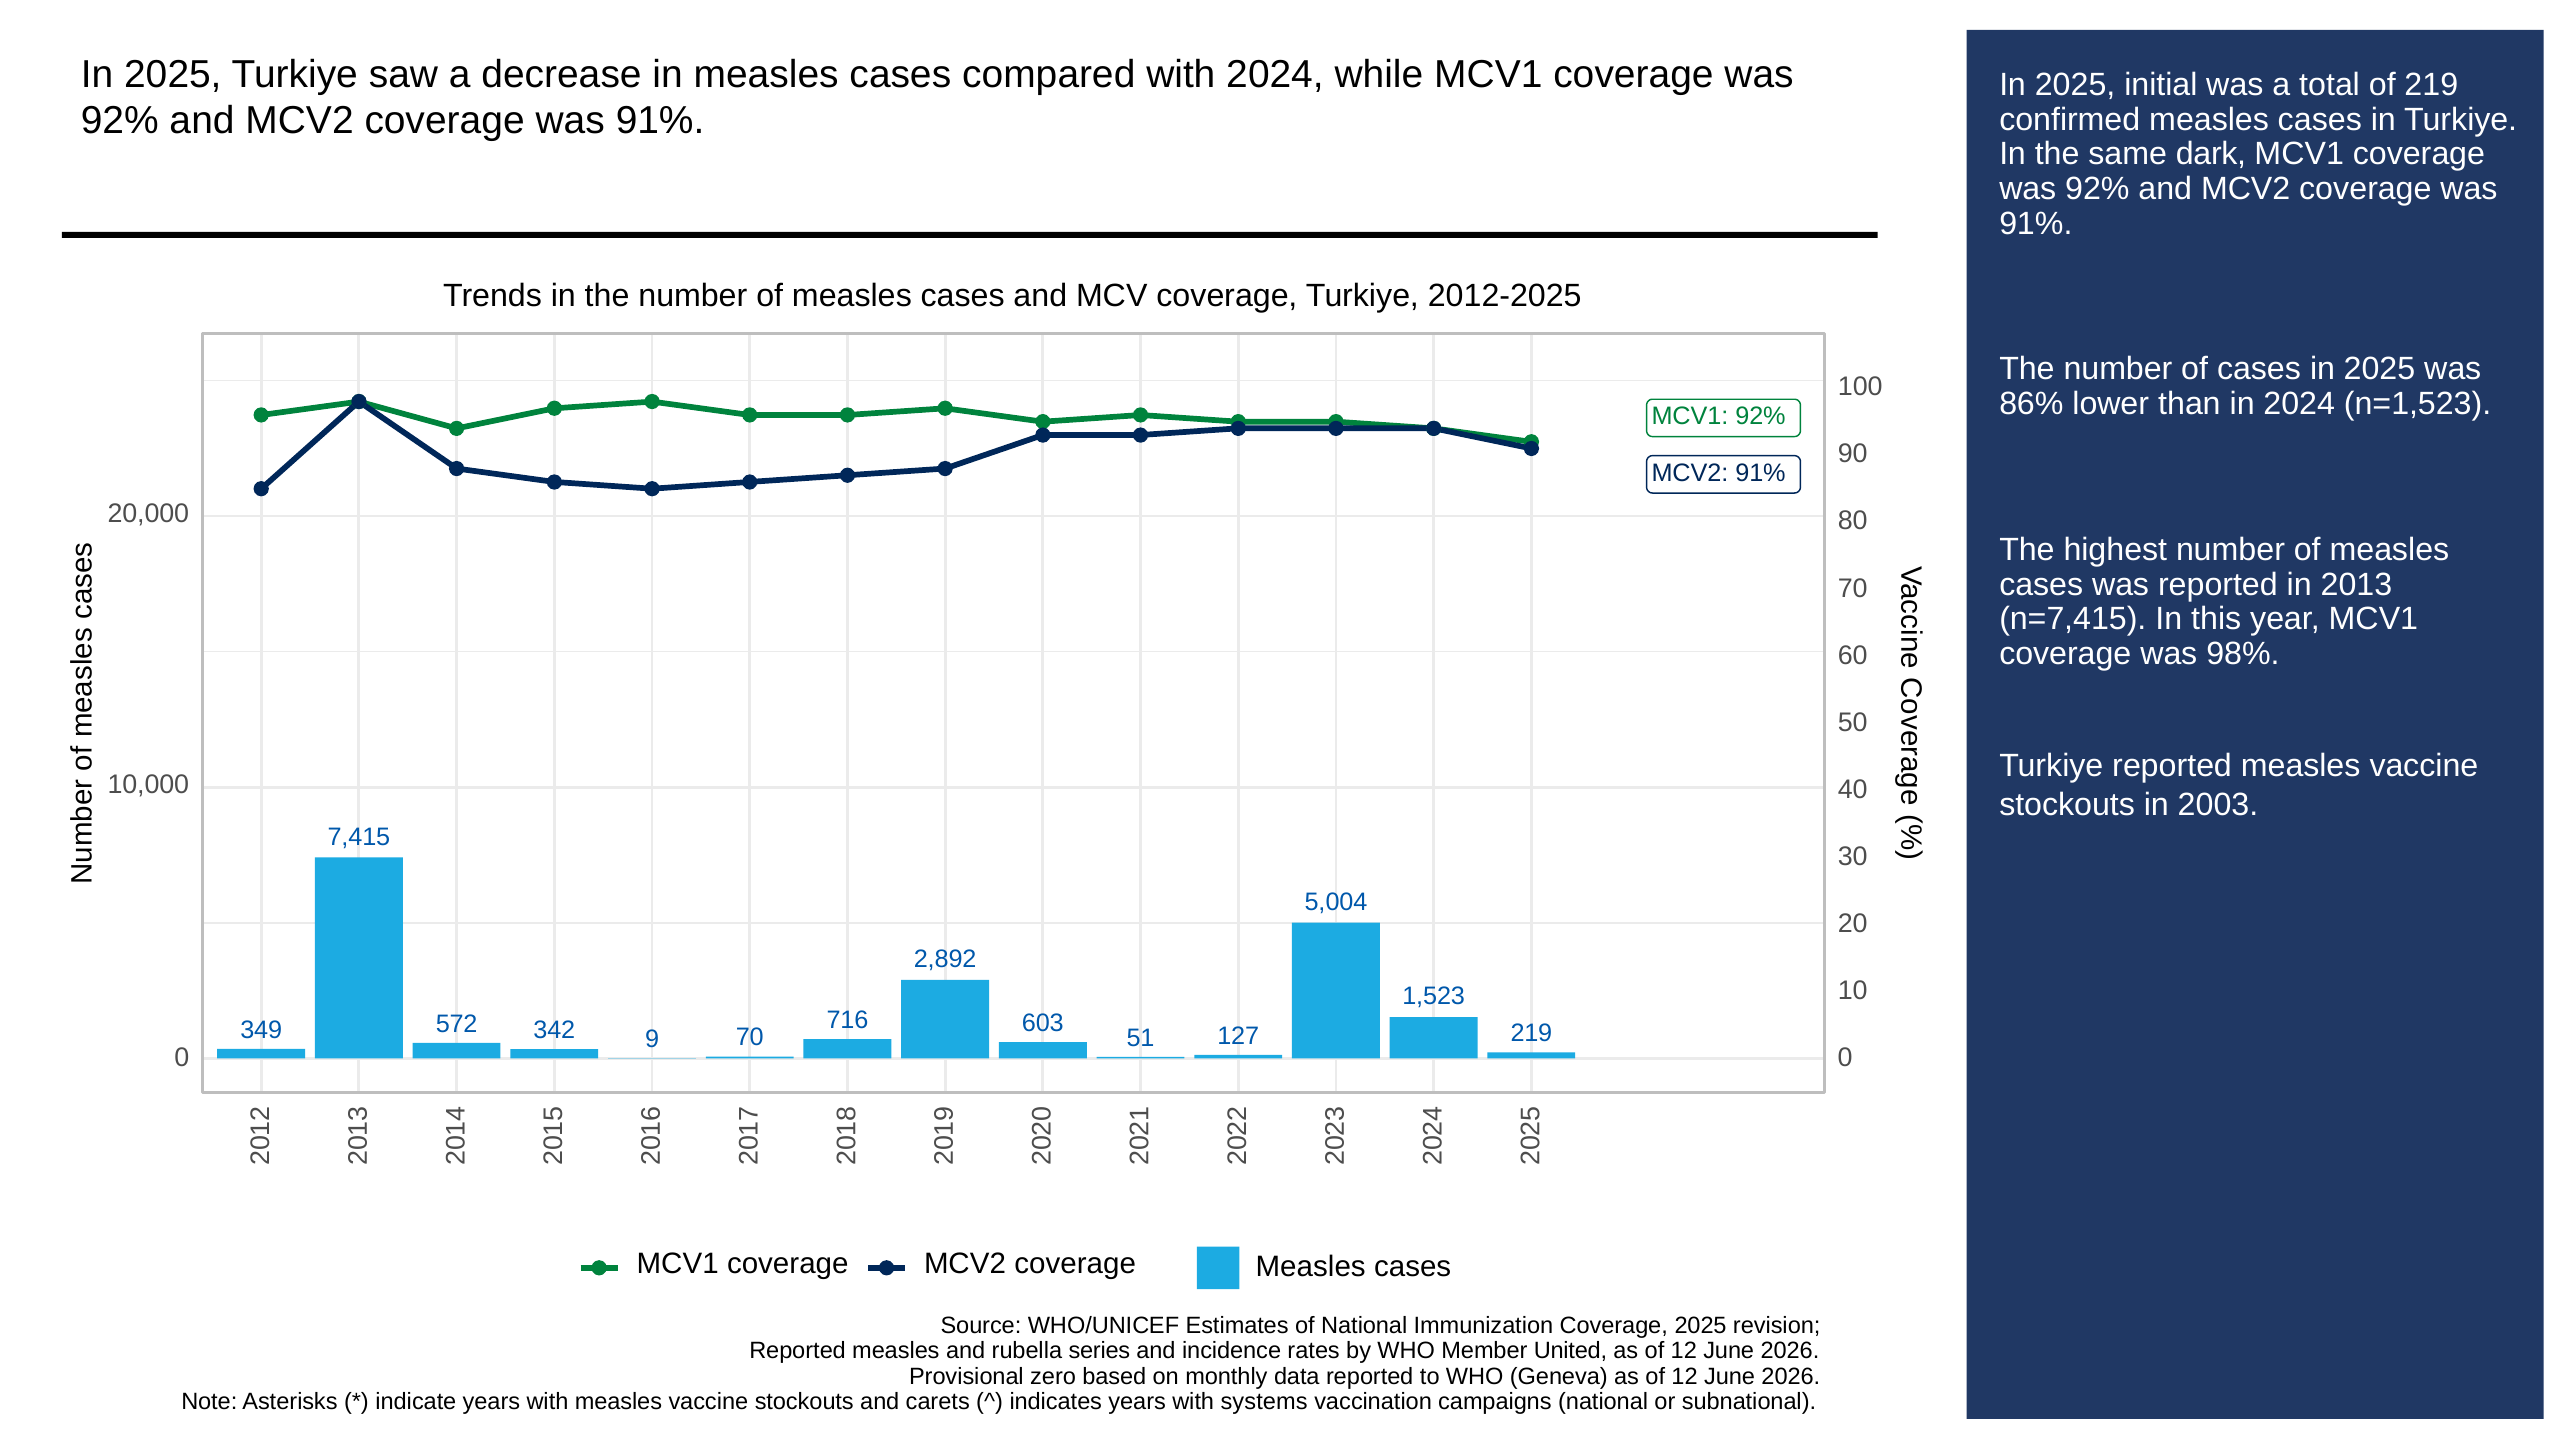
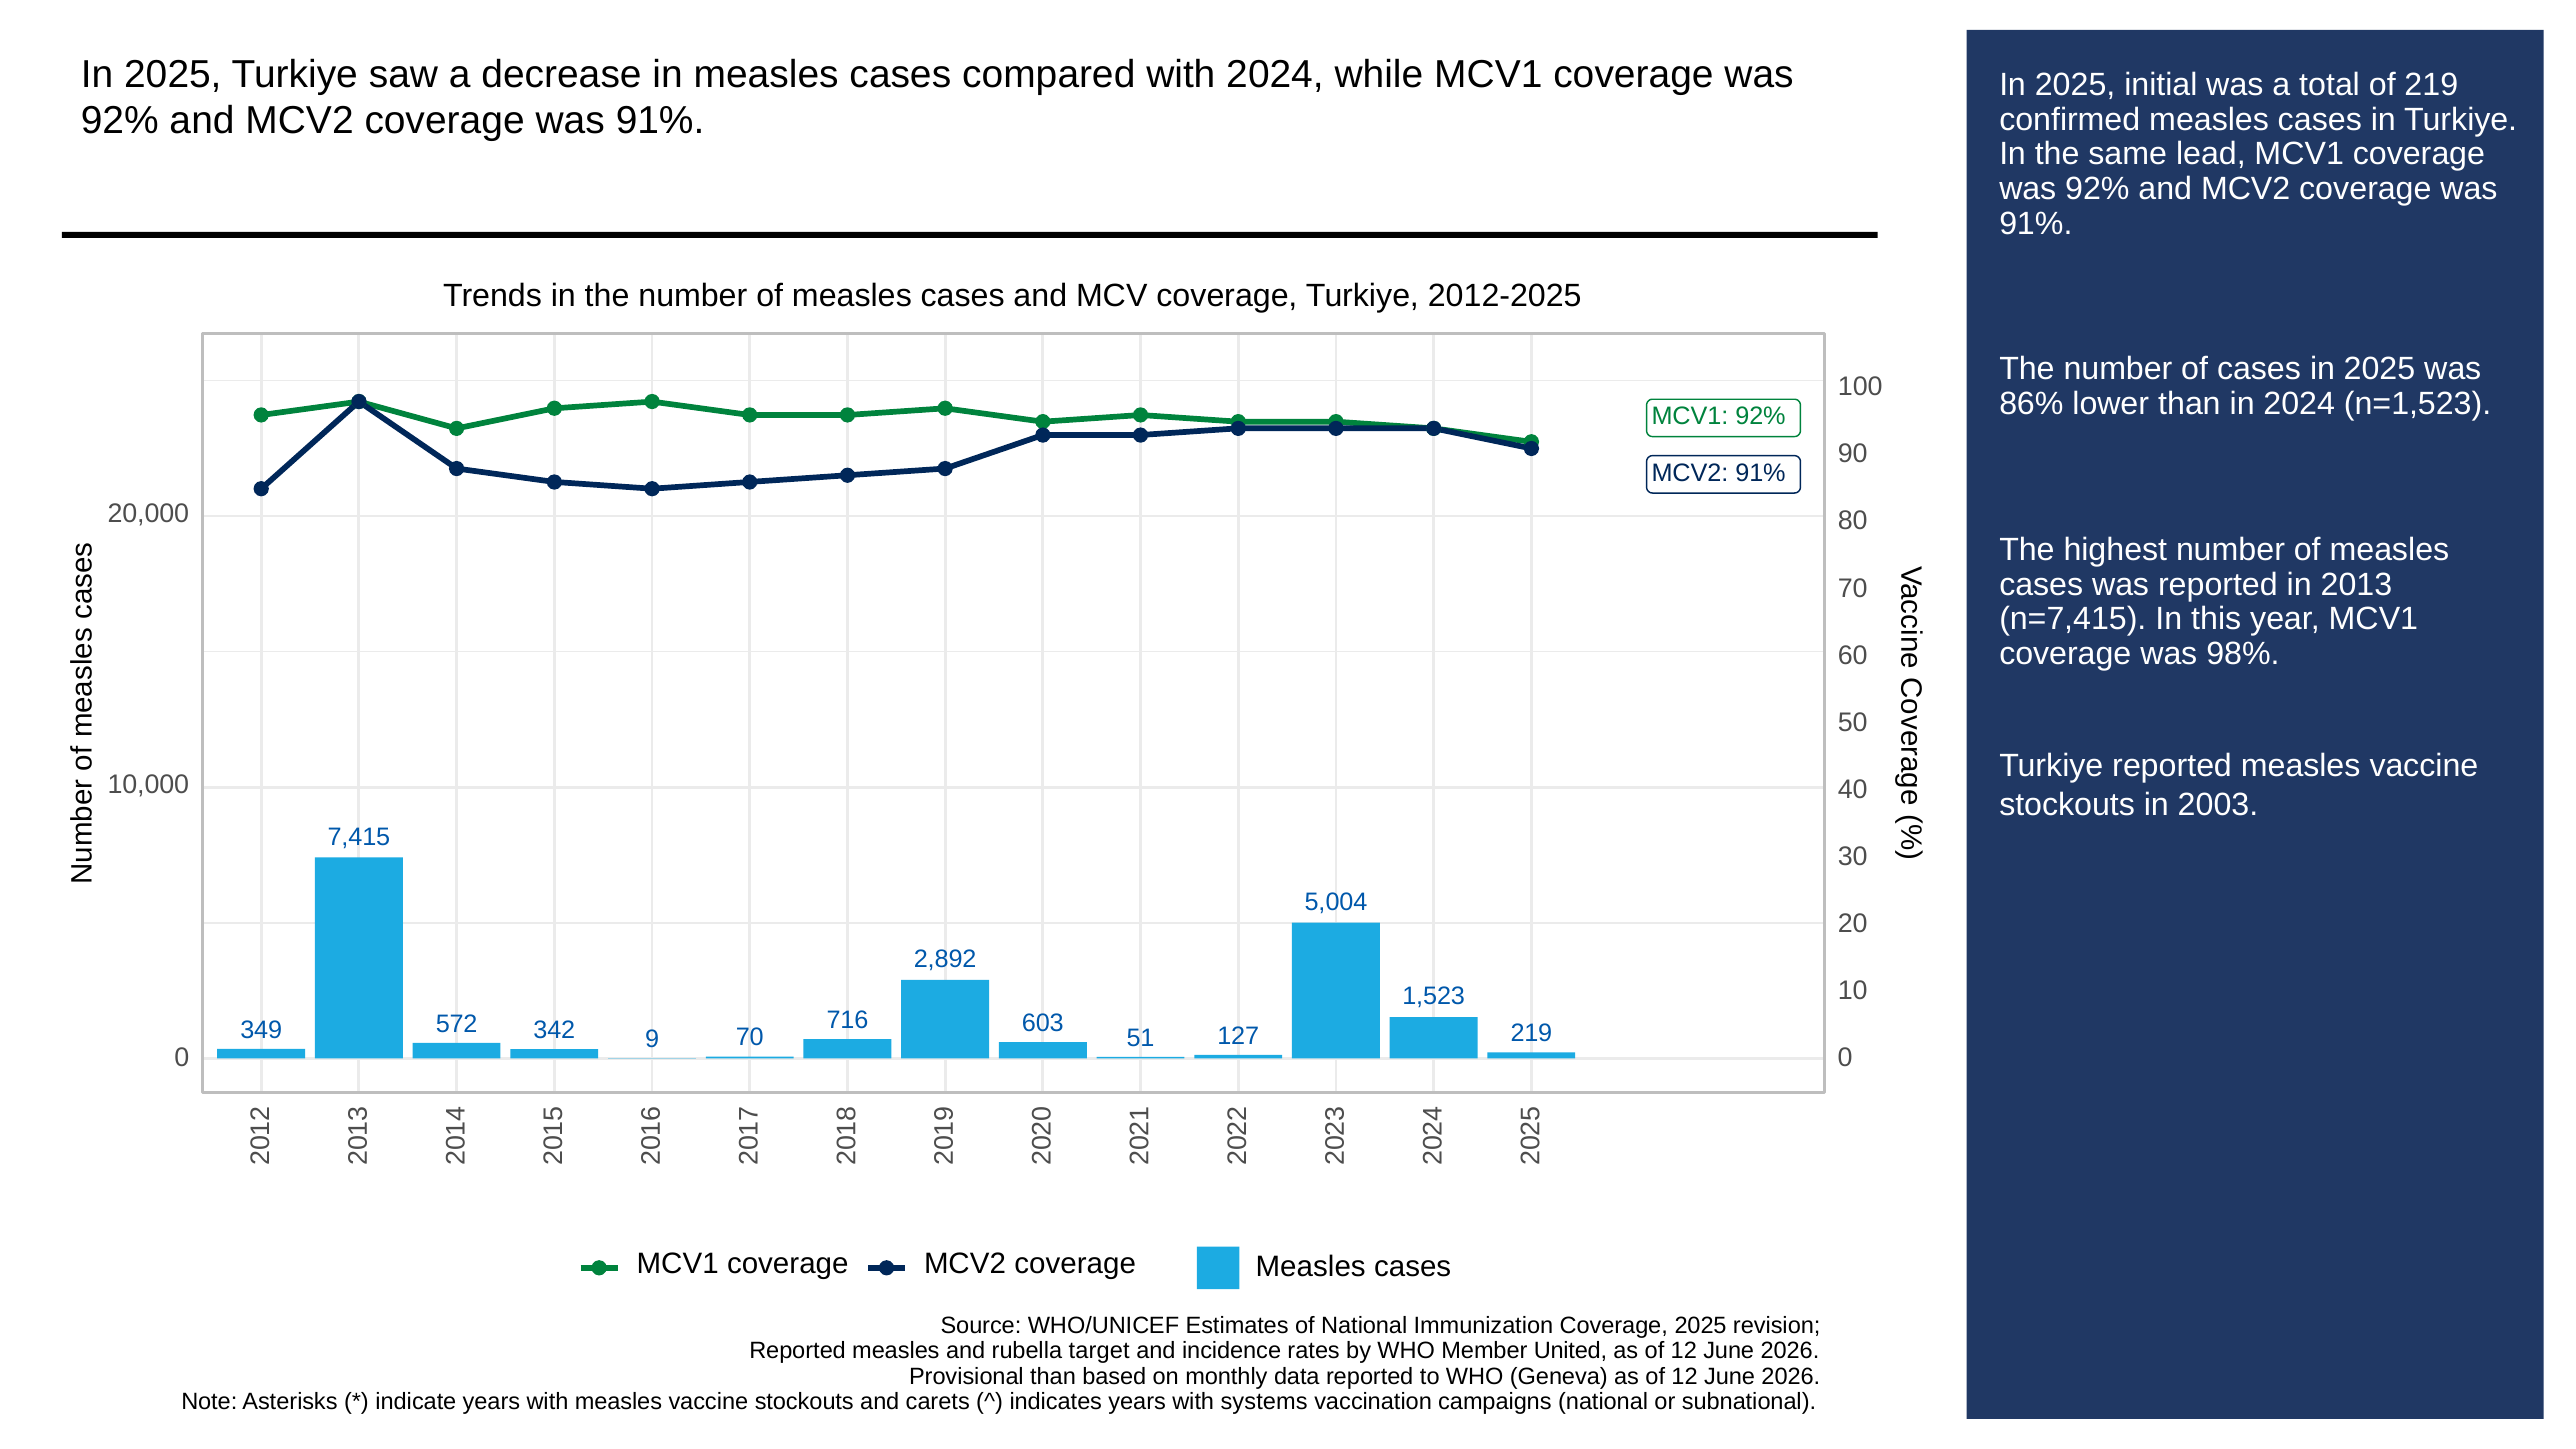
dark: dark -> lead (2211, 154)
series: series -> target (1099, 1351)
Provisional zero: zero -> than (1053, 1376)
